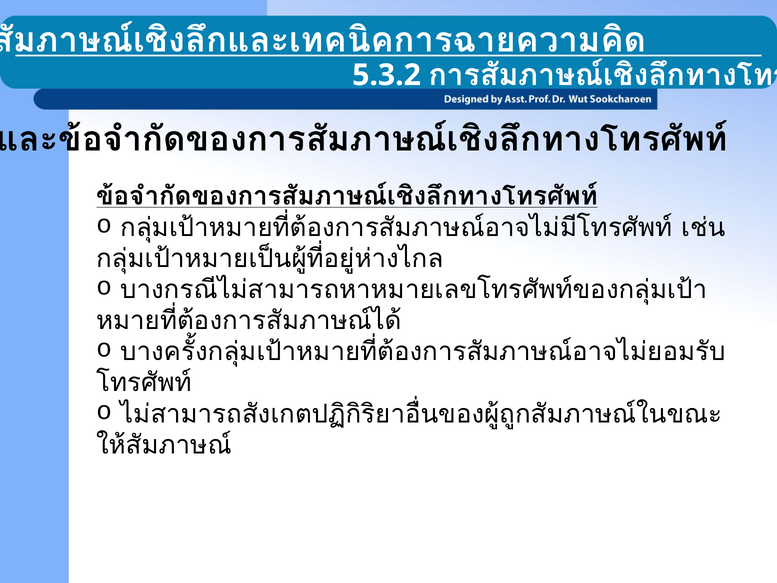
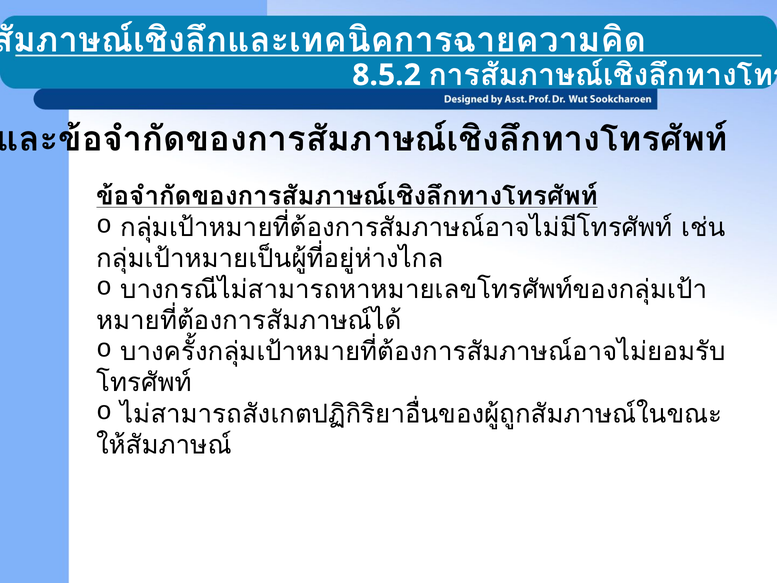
5.3.2: 5.3.2 -> 8.5.2 (387, 75)
